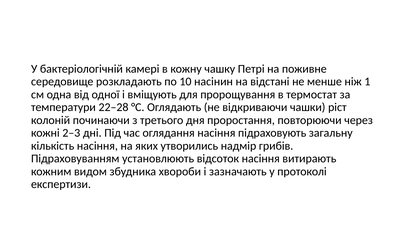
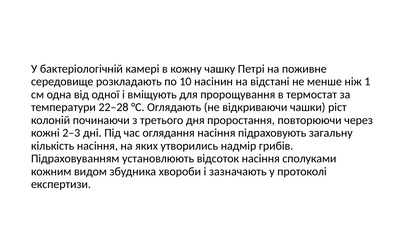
витирають: витирають -> сполуками (309, 159)
